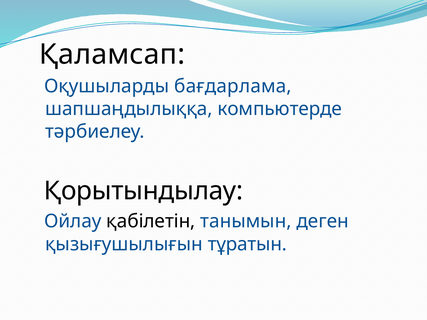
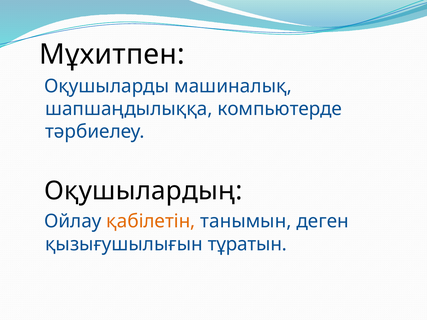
Қаламсап: Қаламсап -> Мұхитпен (112, 55)
бағдарлама: бағдарлама -> машиналық (233, 86)
Қорытындылау: Қорытындылау -> Оқушылардың (143, 191)
қабілетін colour: black -> orange (151, 222)
